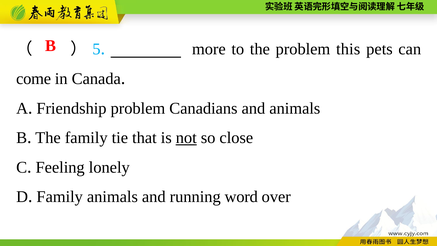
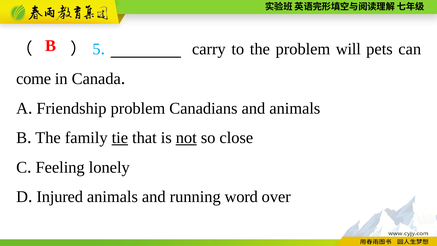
more: more -> carry (209, 49)
this: this -> will (348, 49)
tie underline: none -> present (120, 138)
Family: Family -> Injured (60, 197)
